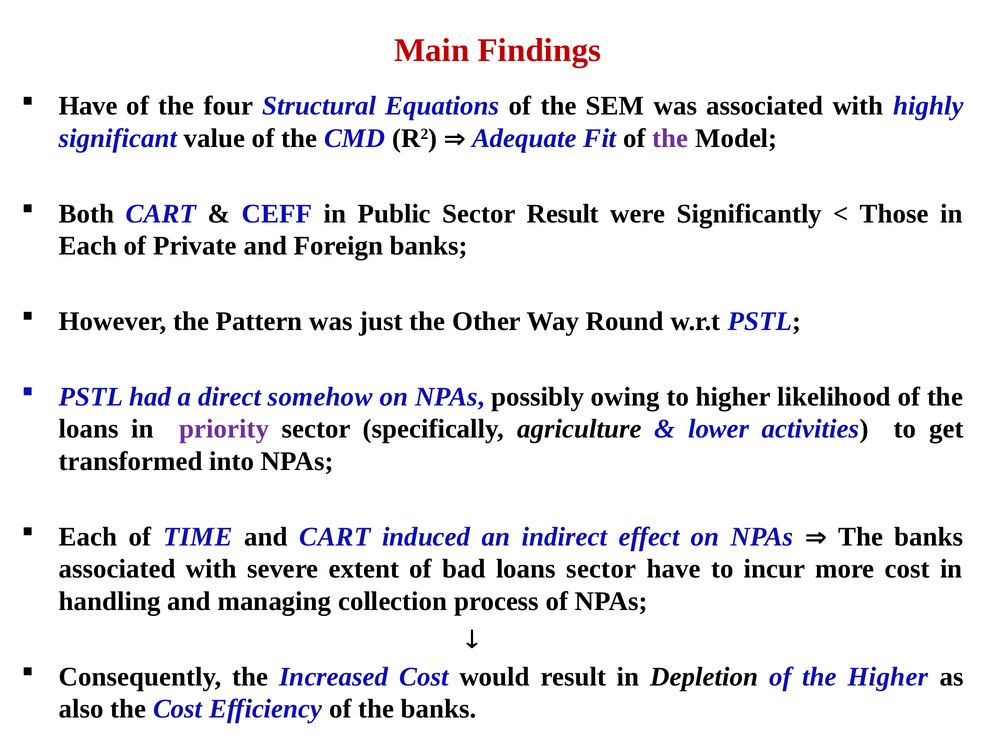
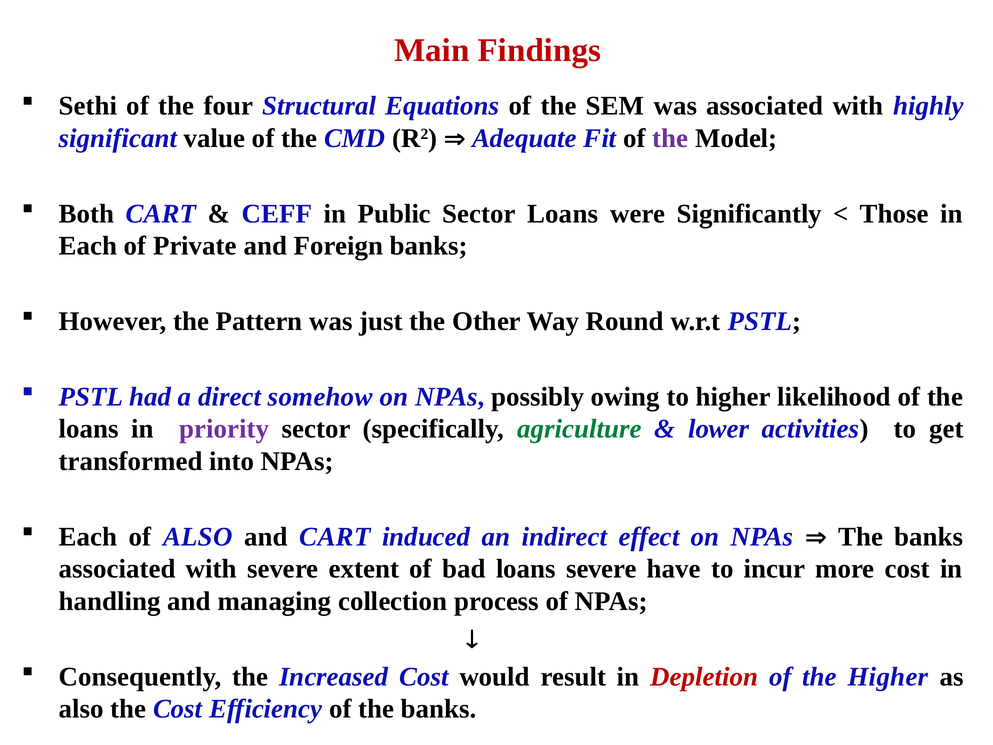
Have: Have -> Sethi (88, 106)
Sector Result: Result -> Loans (563, 214)
agriculture colour: black -> green (580, 429)
of TIME: TIME -> ALSO (198, 537)
loans sector: sector -> severe (602, 569)
Depletion colour: black -> red (704, 677)
